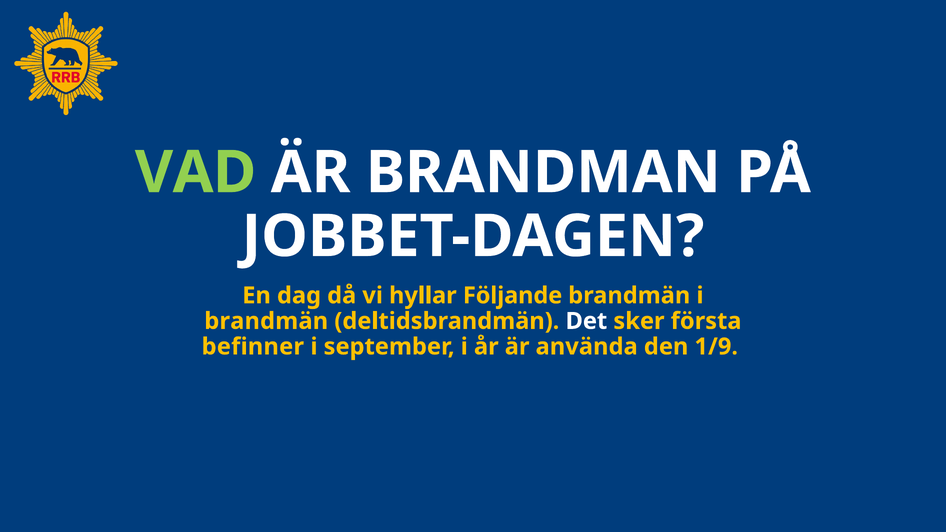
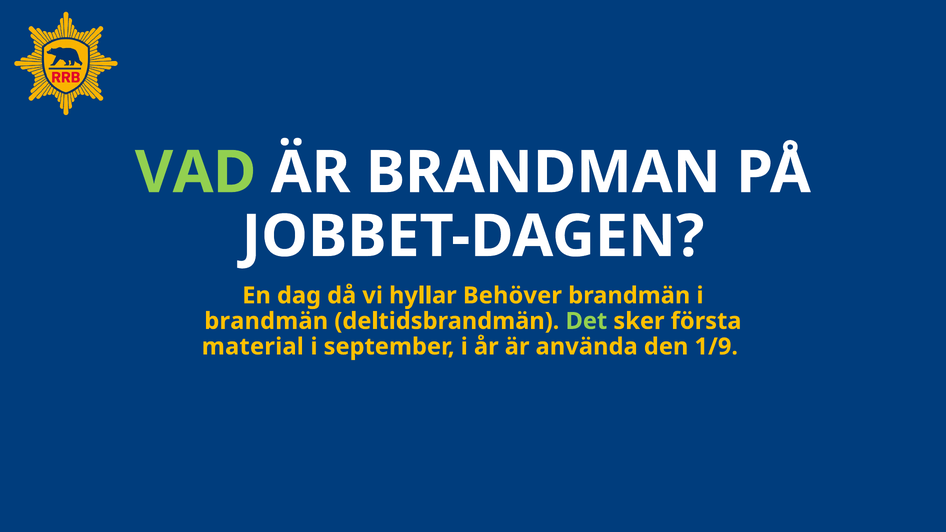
Följande: Följande -> Behöver (512, 296)
Det colour: white -> light green (586, 321)
befinner: befinner -> material (253, 347)
